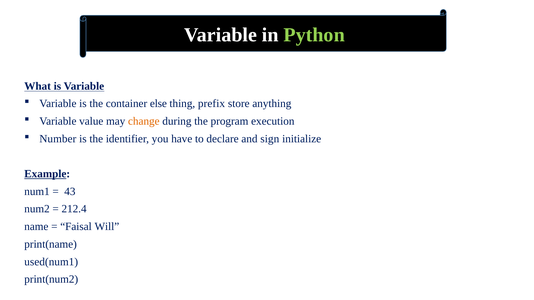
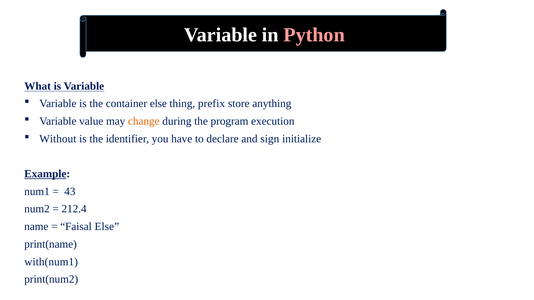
Python colour: light green -> pink (314, 35)
Number: Number -> Without (58, 139)
Faisal Will: Will -> Else (107, 227)
used(num1: used(num1 -> with(num1 (51, 262)
